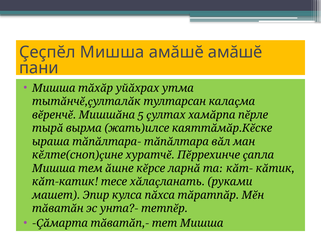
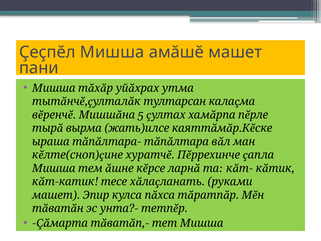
амăшĕ амăшĕ: амăшĕ -> машет (235, 52)
